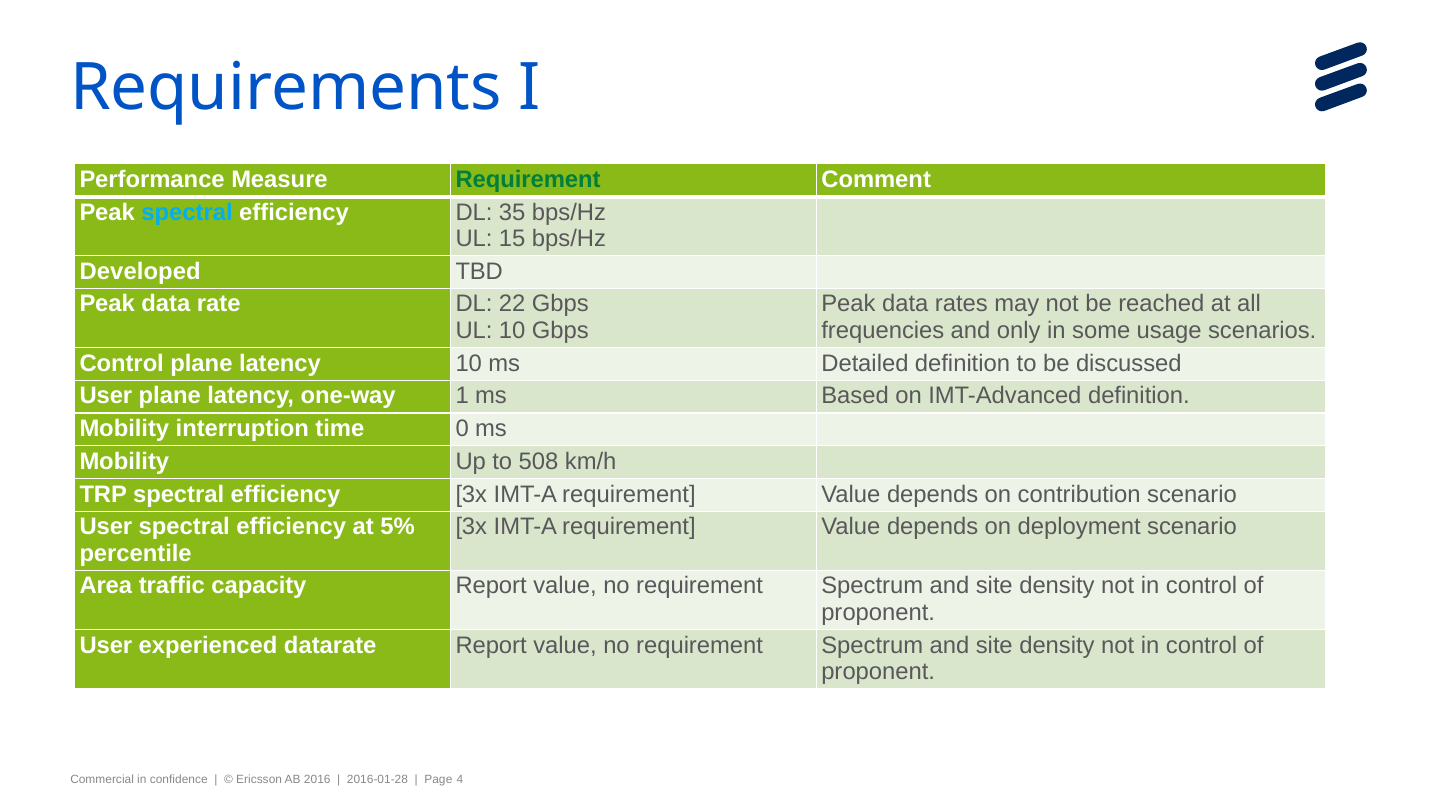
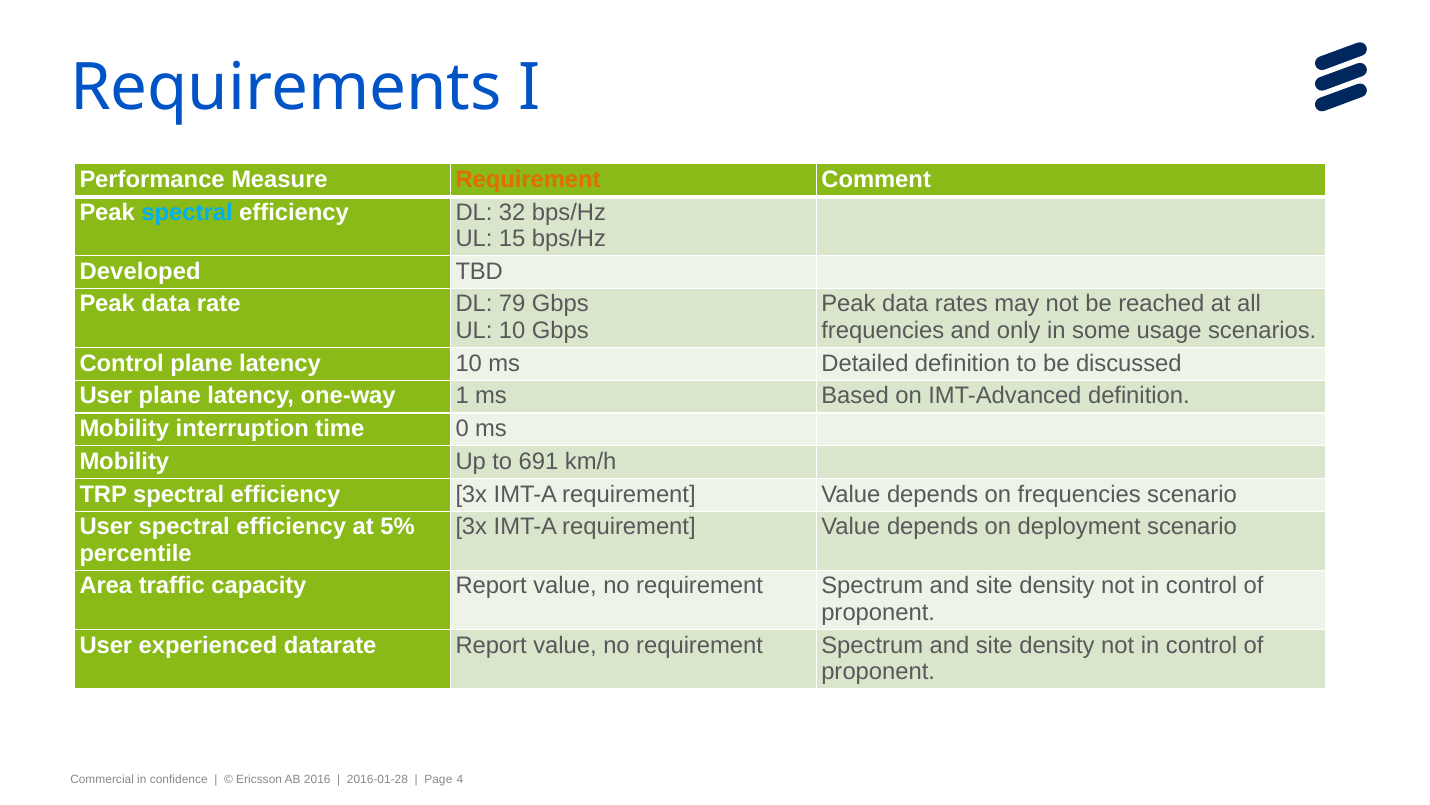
Requirement colour: green -> orange (528, 179)
35: 35 -> 32 (512, 212)
22: 22 -> 79 (512, 304)
508: 508 -> 691 (539, 461)
on contribution: contribution -> frequencies (1079, 494)
